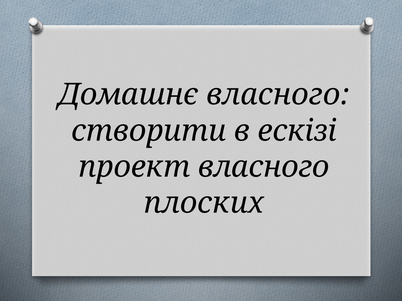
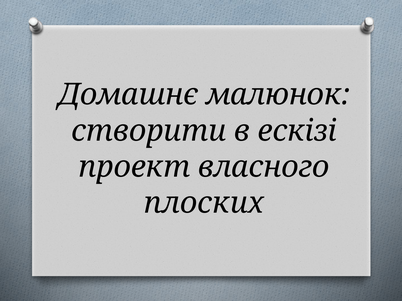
Домашнє власного: власного -> малюнок (278, 95)
